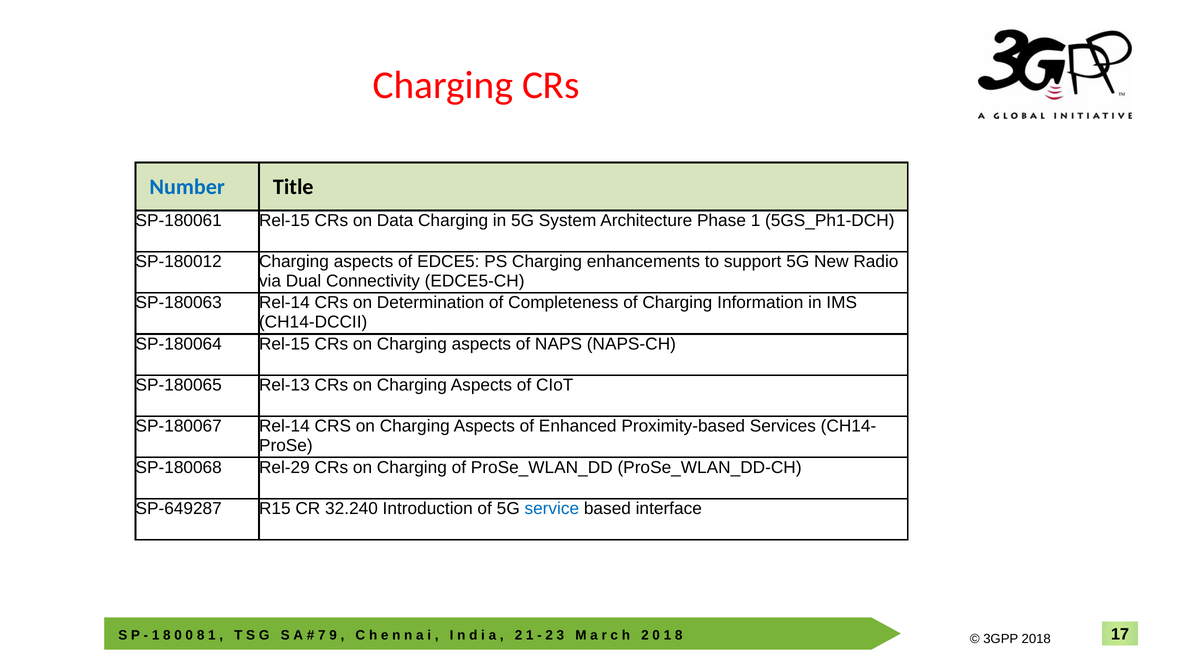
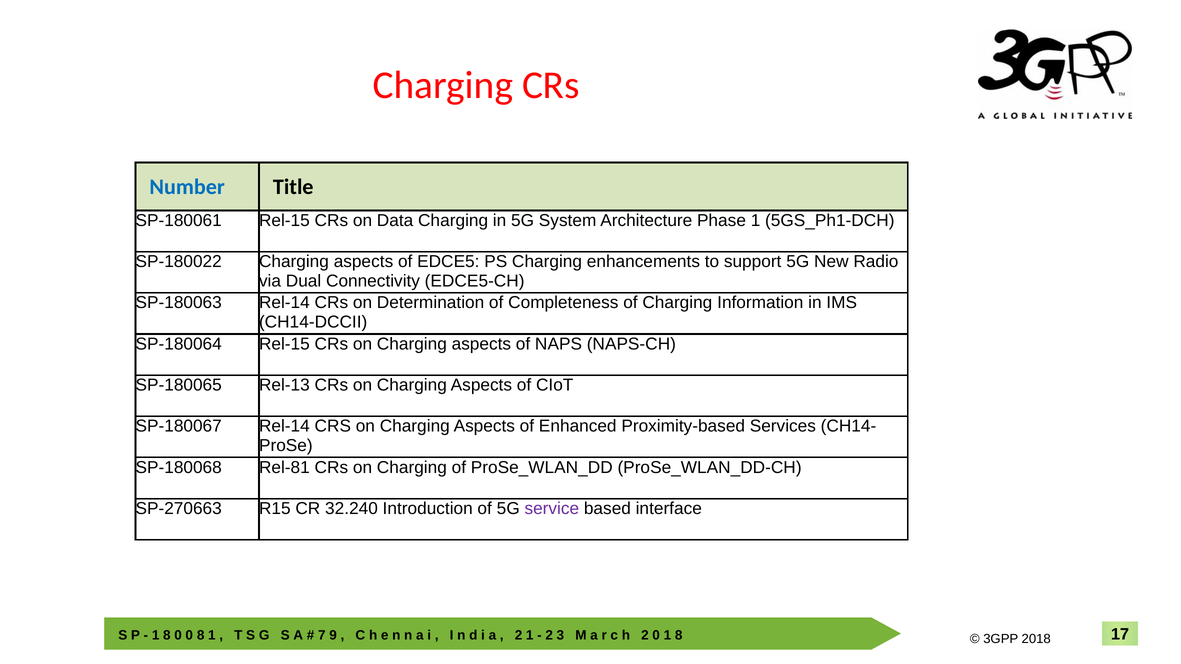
SP-180012: SP-180012 -> SP-180022 (179, 262)
Rel-29: Rel-29 -> Rel-81 (284, 468)
SP-649287: SP-649287 -> SP-270663 (179, 509)
service colour: blue -> purple (552, 509)
